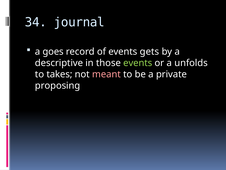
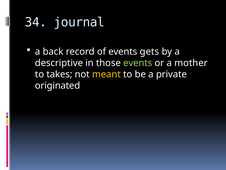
goes: goes -> back (53, 51)
unfolds: unfolds -> mother (191, 63)
meant colour: pink -> yellow (106, 74)
proposing: proposing -> originated (58, 85)
